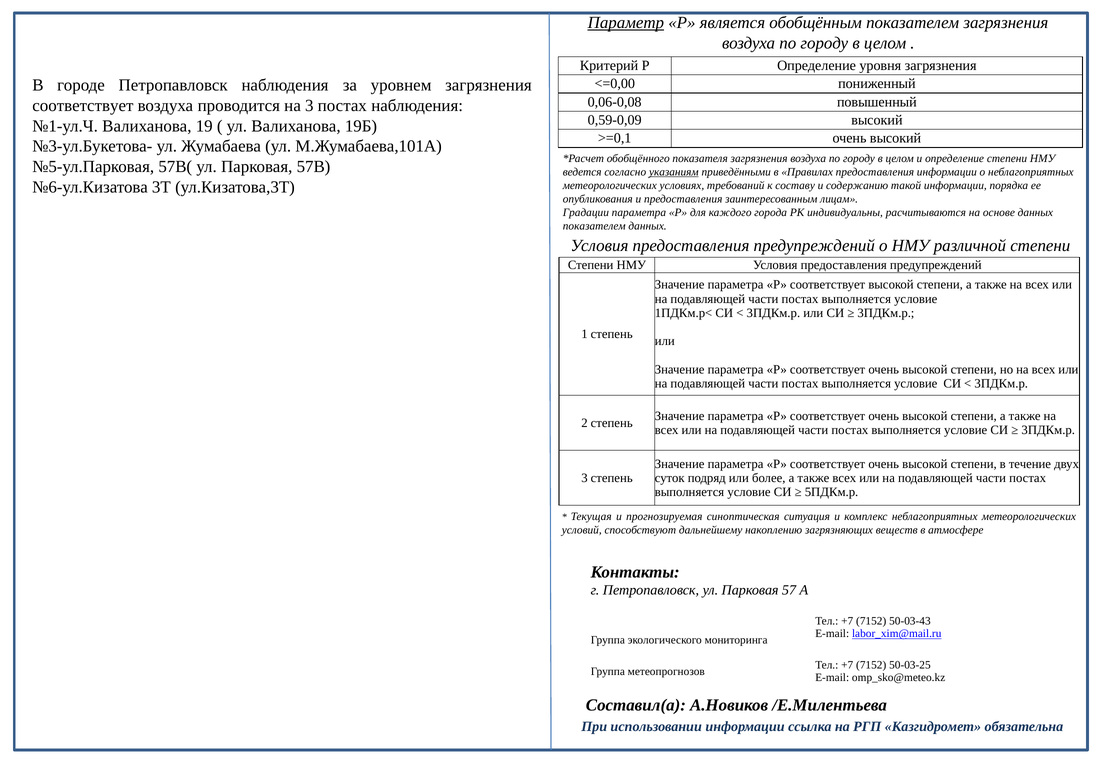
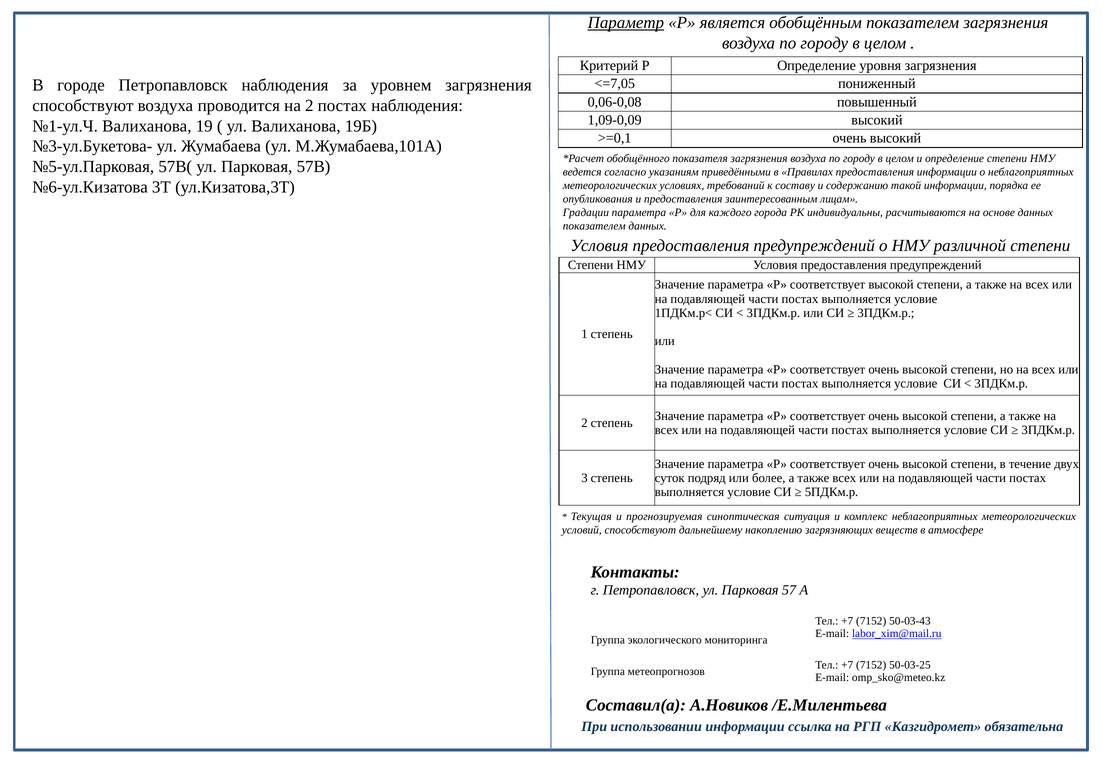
<=0,00: <=0,00 -> <=7,05 (615, 84)
соответствует: соответствует -> способствуют (83, 106)
на 3: 3 -> 2 (309, 106)
0,59-0,09: 0,59-0,09 -> 1,09-0,09 (615, 120)
указаниям underline: present -> none (674, 172)
